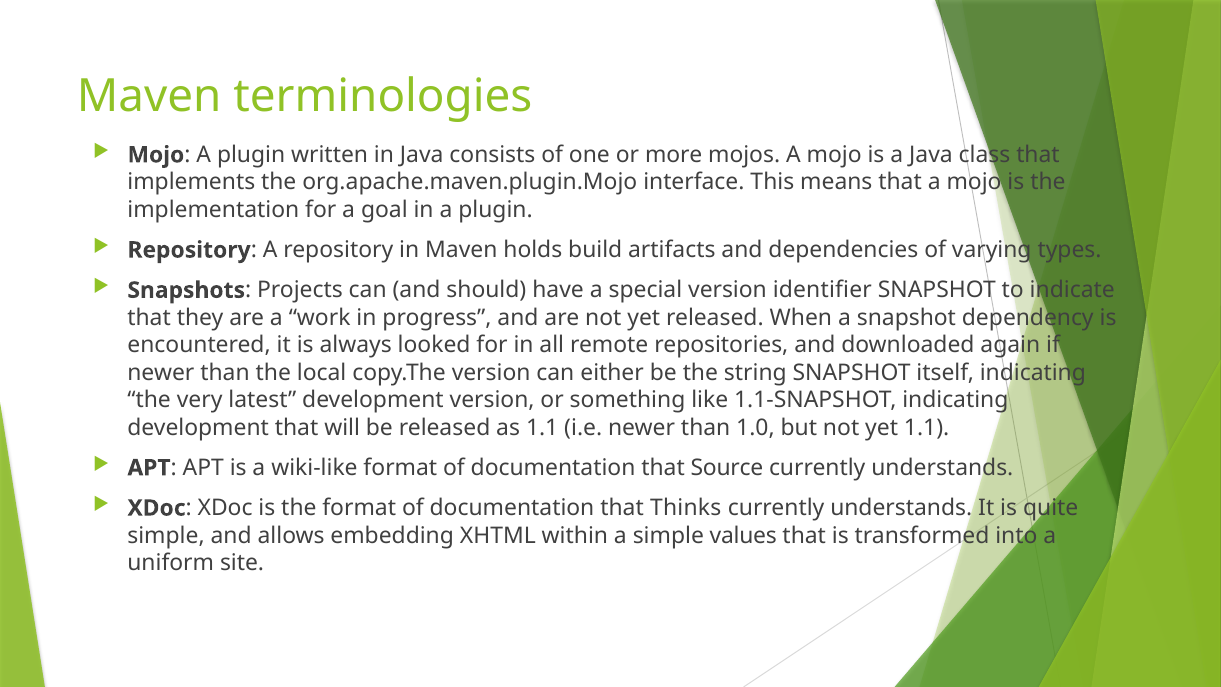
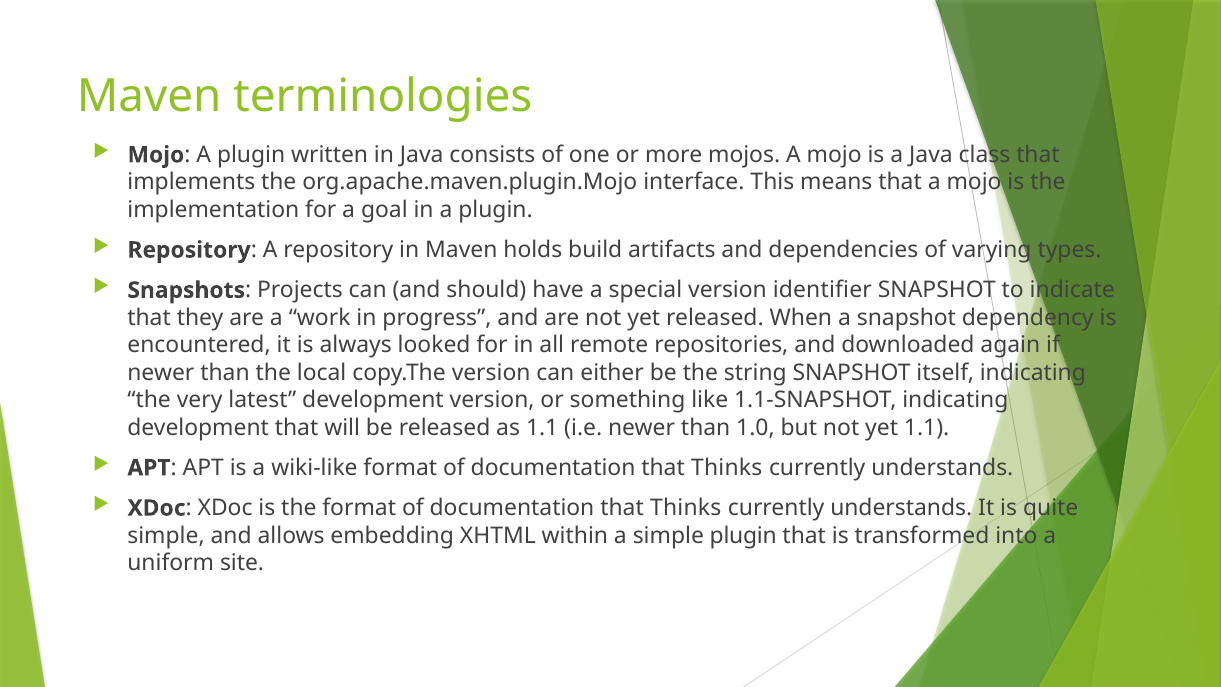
Source: Source -> Thinks (727, 468)
simple values: values -> plugin (743, 535)
